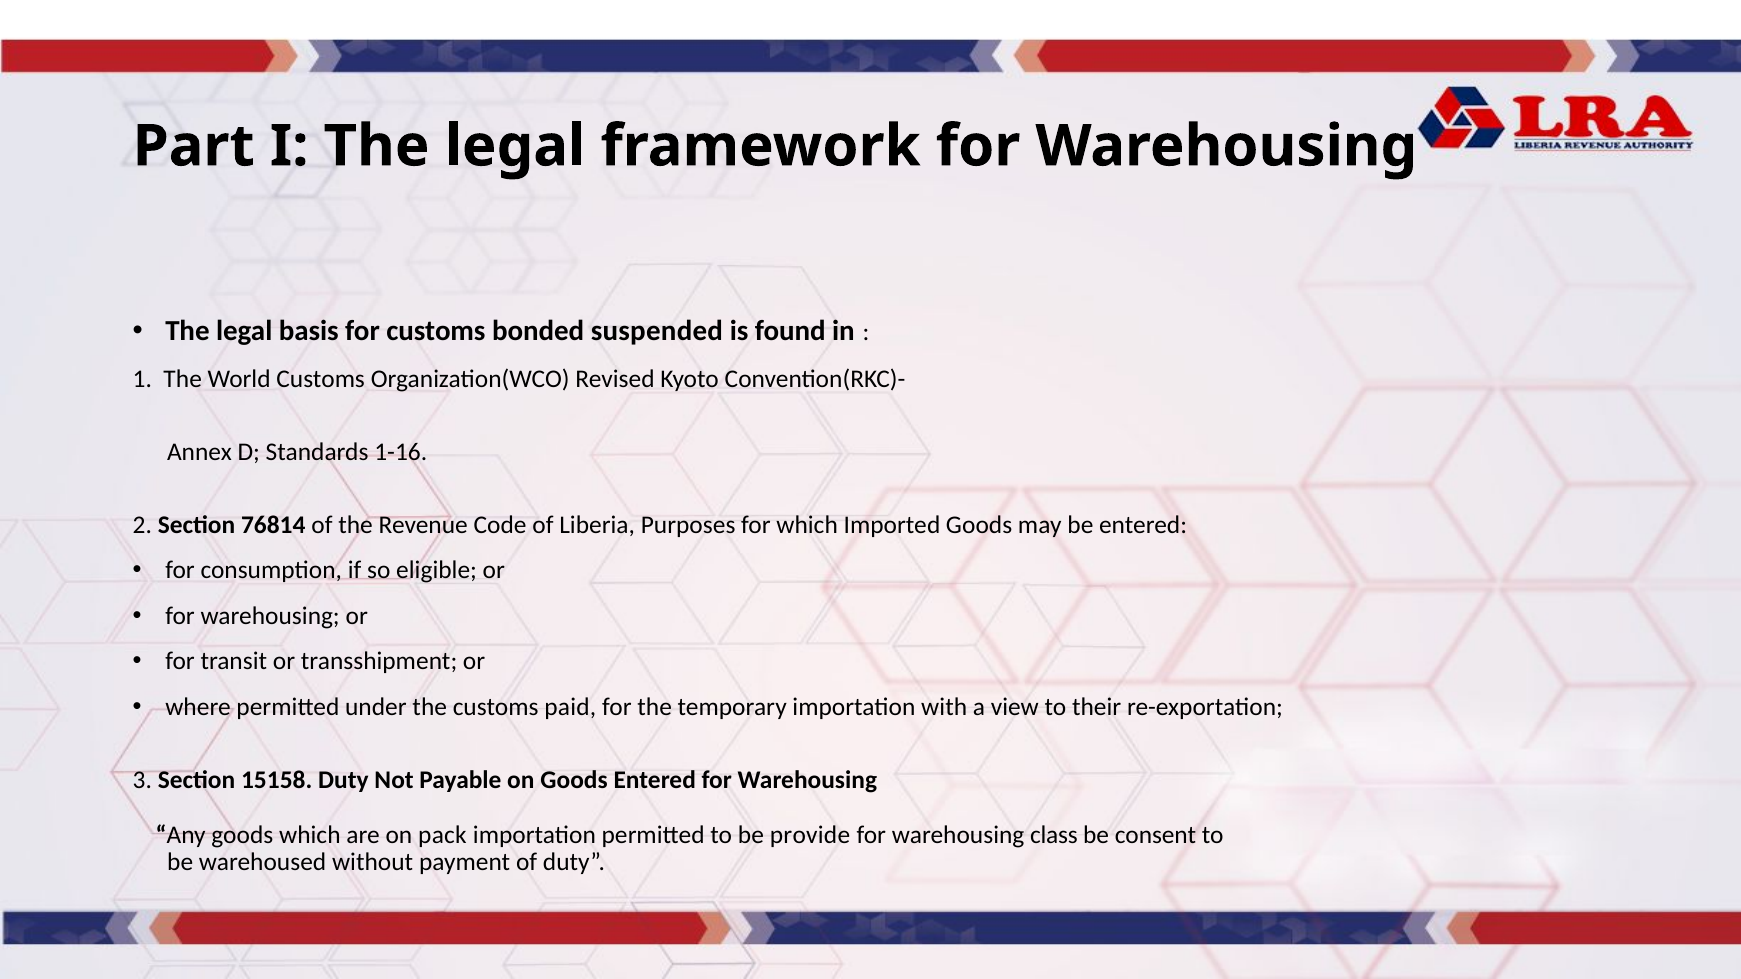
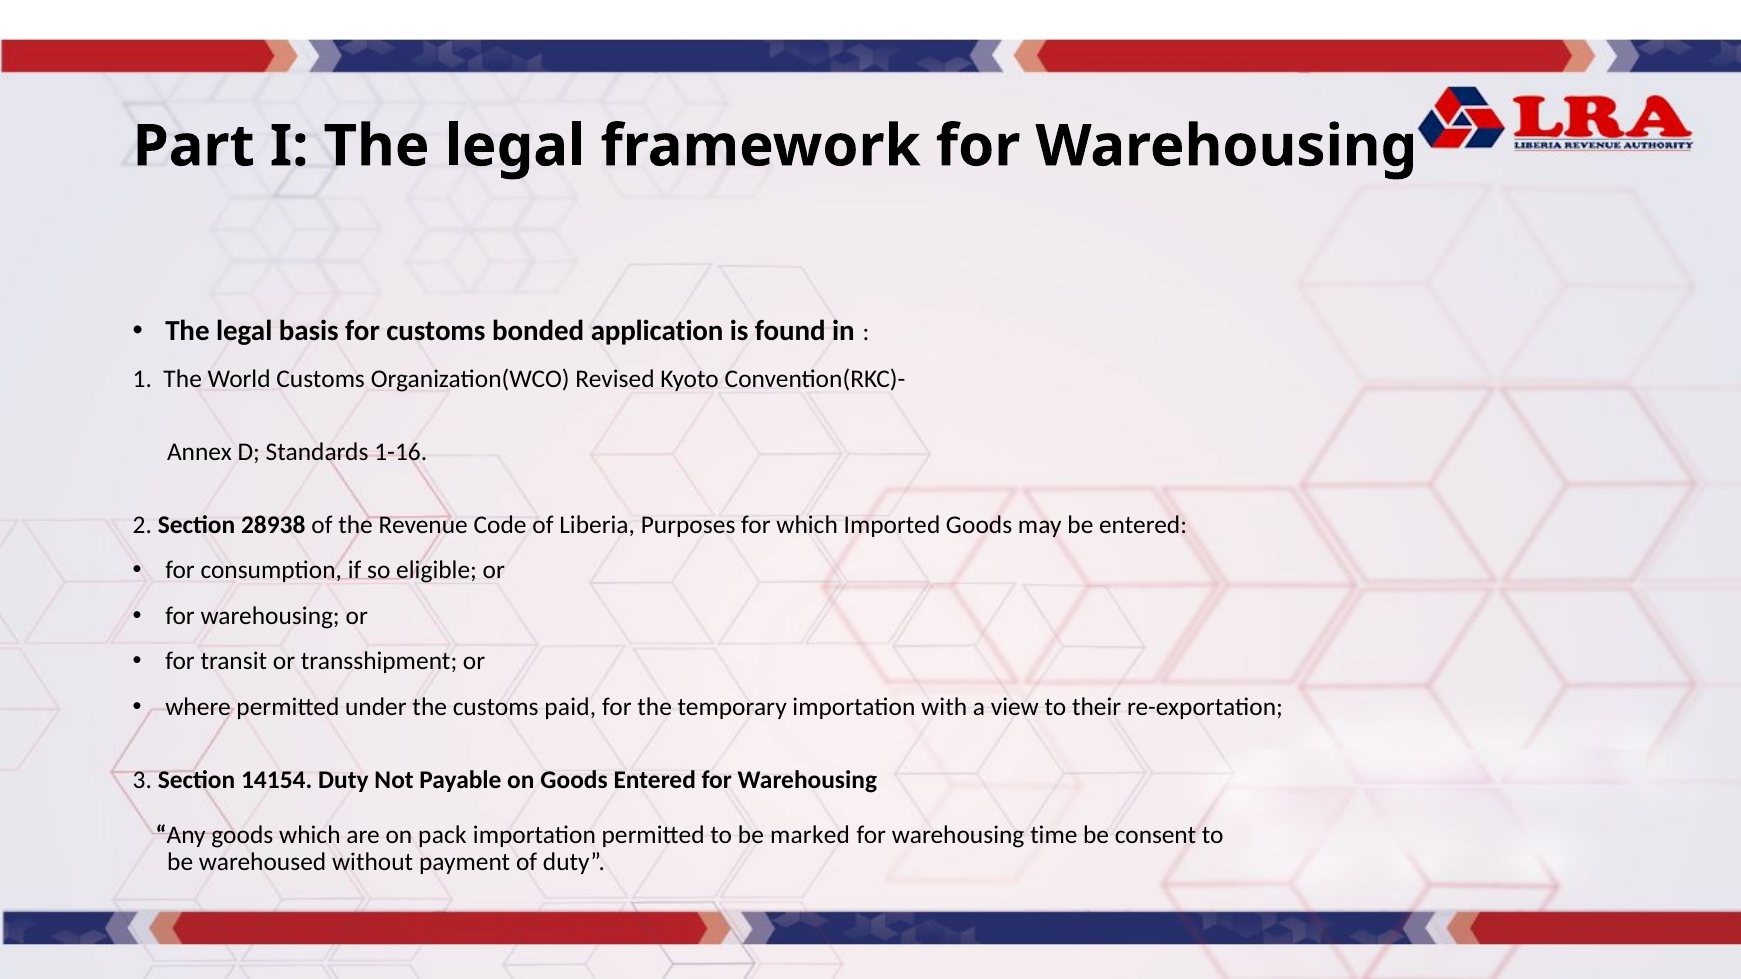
suspended: suspended -> application (657, 331)
76814: 76814 -> 28938 (273, 525)
15158: 15158 -> 14154 (277, 780)
provide: provide -> marked (810, 835)
class: class -> time (1054, 835)
